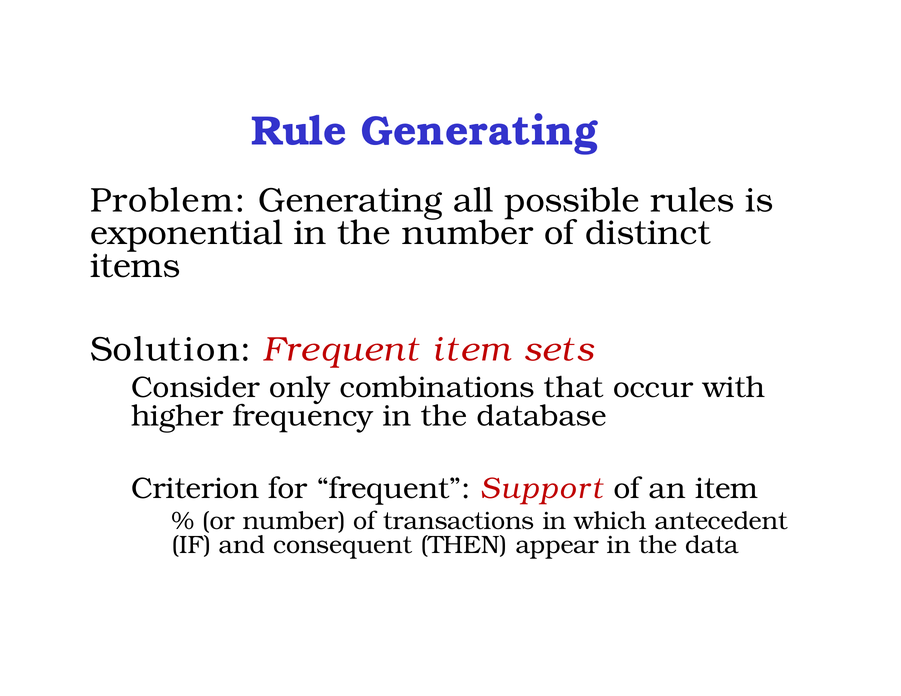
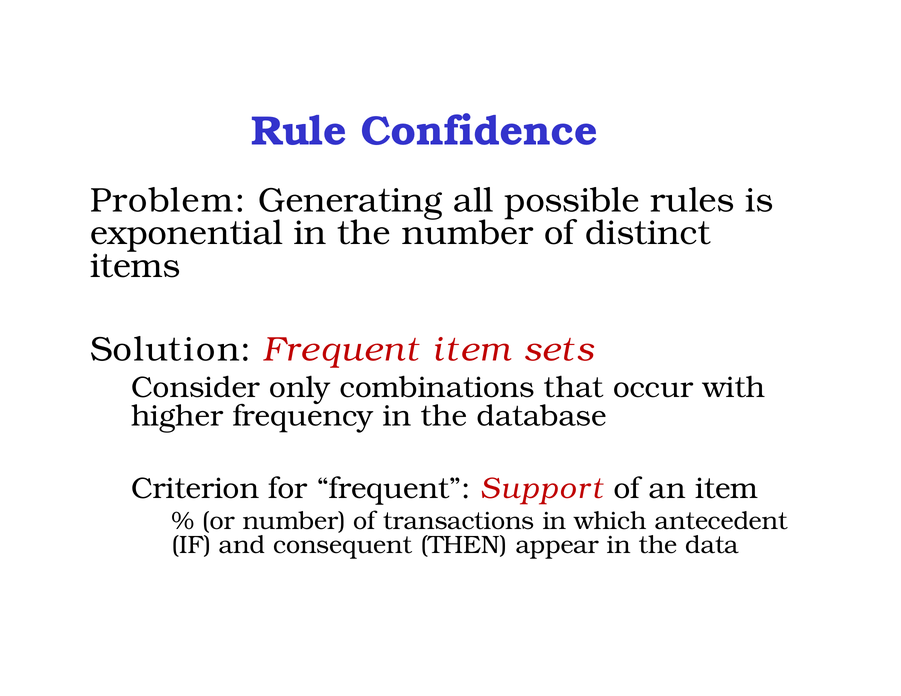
Rule Generating: Generating -> Confidence (480, 131)
